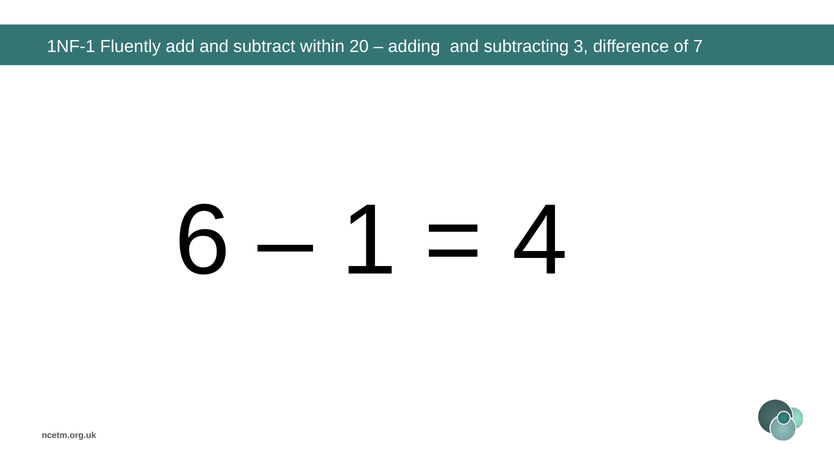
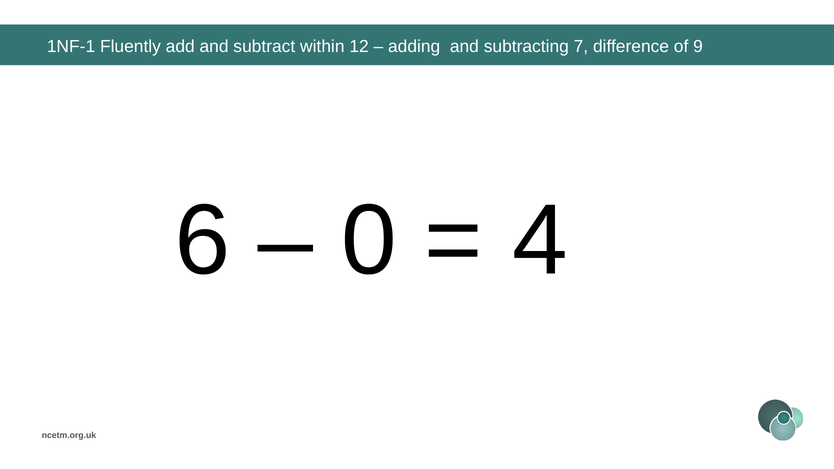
20: 20 -> 12 (359, 47)
3: 3 -> 7 (581, 47)
7: 7 -> 9 (698, 47)
1: 1 -> 0 (369, 241)
